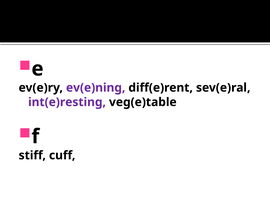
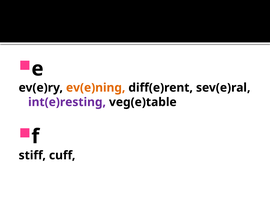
ev(e)ning colour: purple -> orange (96, 87)
